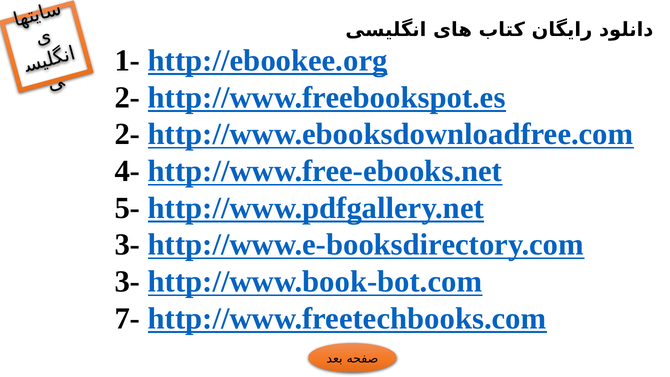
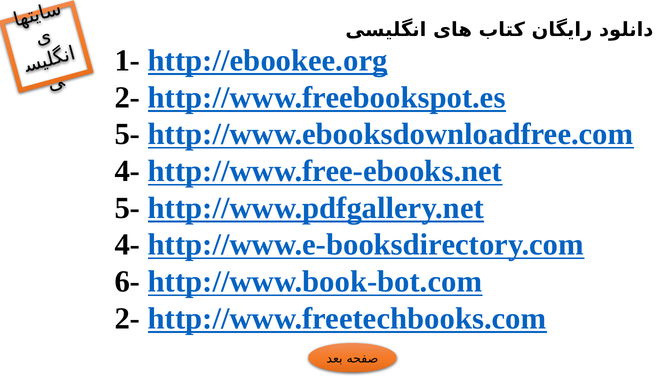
2-: 2- -> 5- (127, 134)
3-: 3- -> 4- (127, 245)
3-: 3- -> 6- (127, 282)
7-: 7- -> 2- (127, 318)
